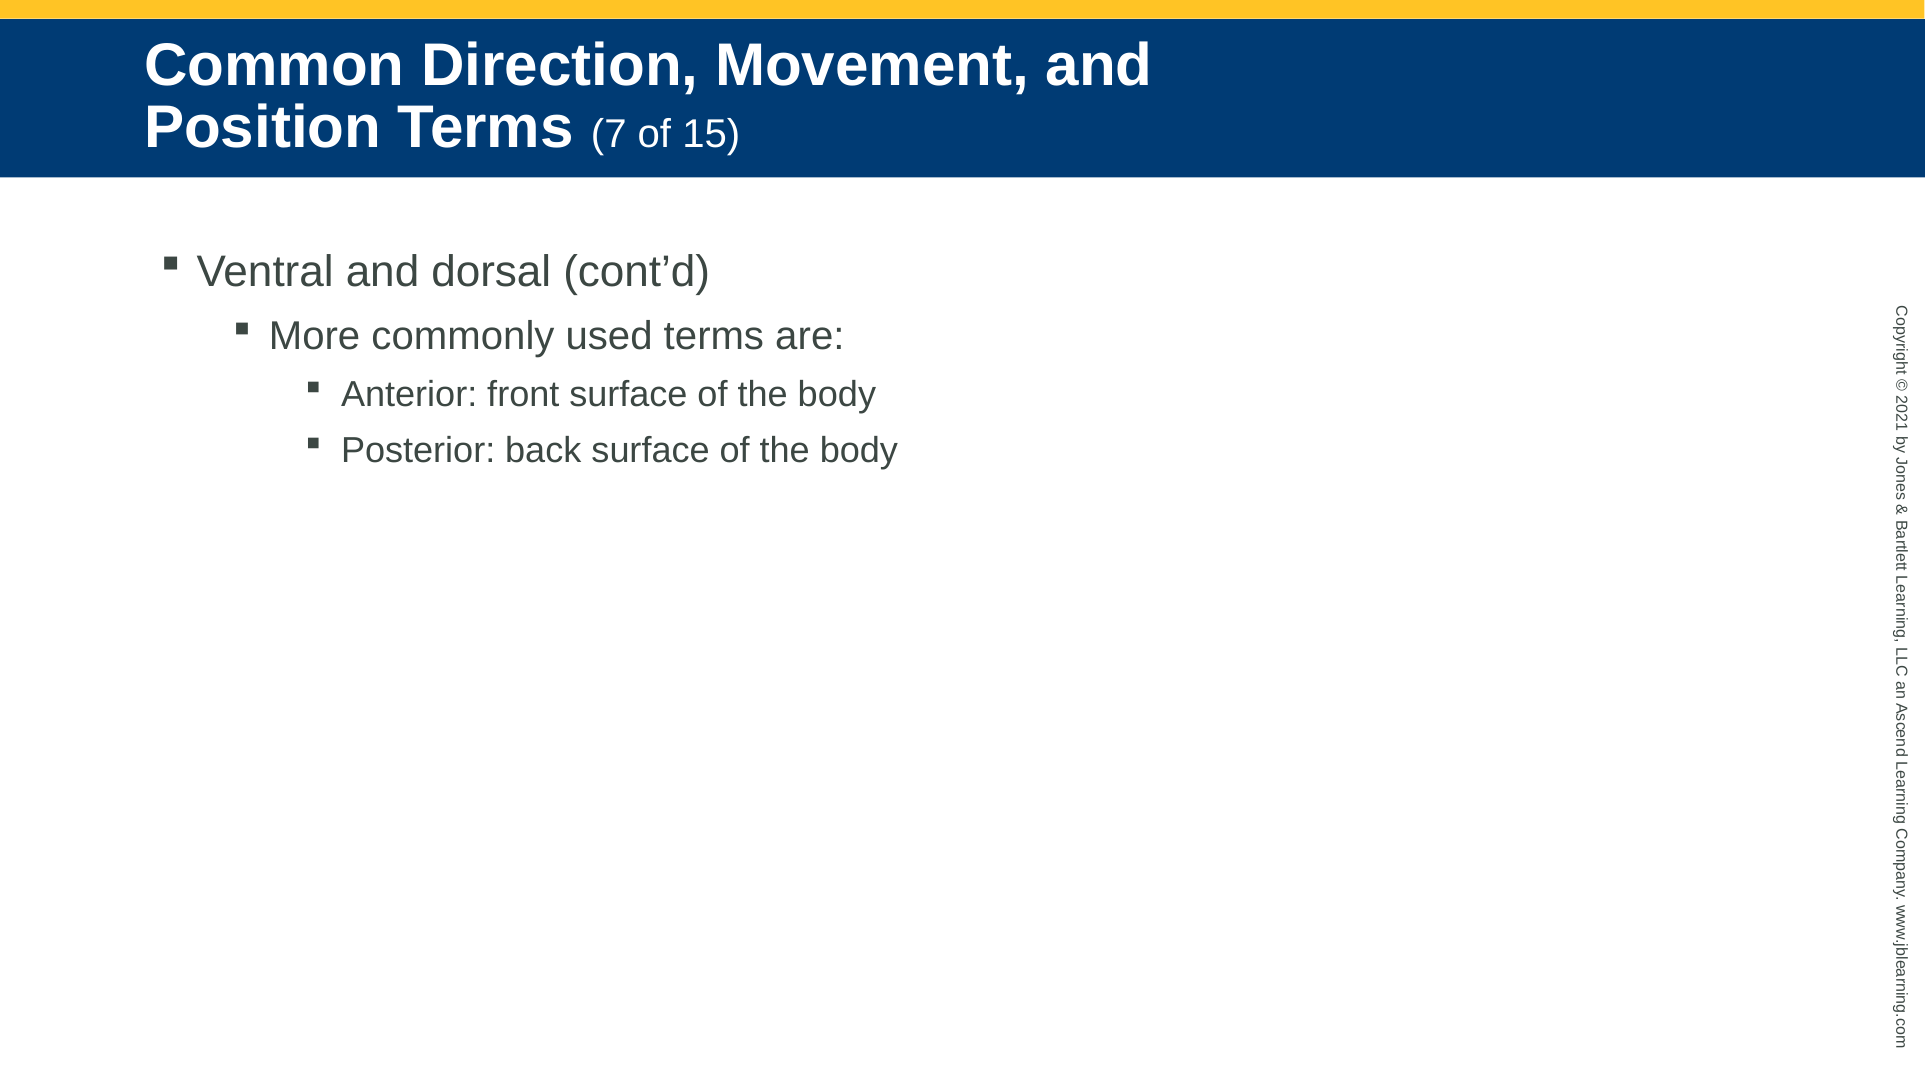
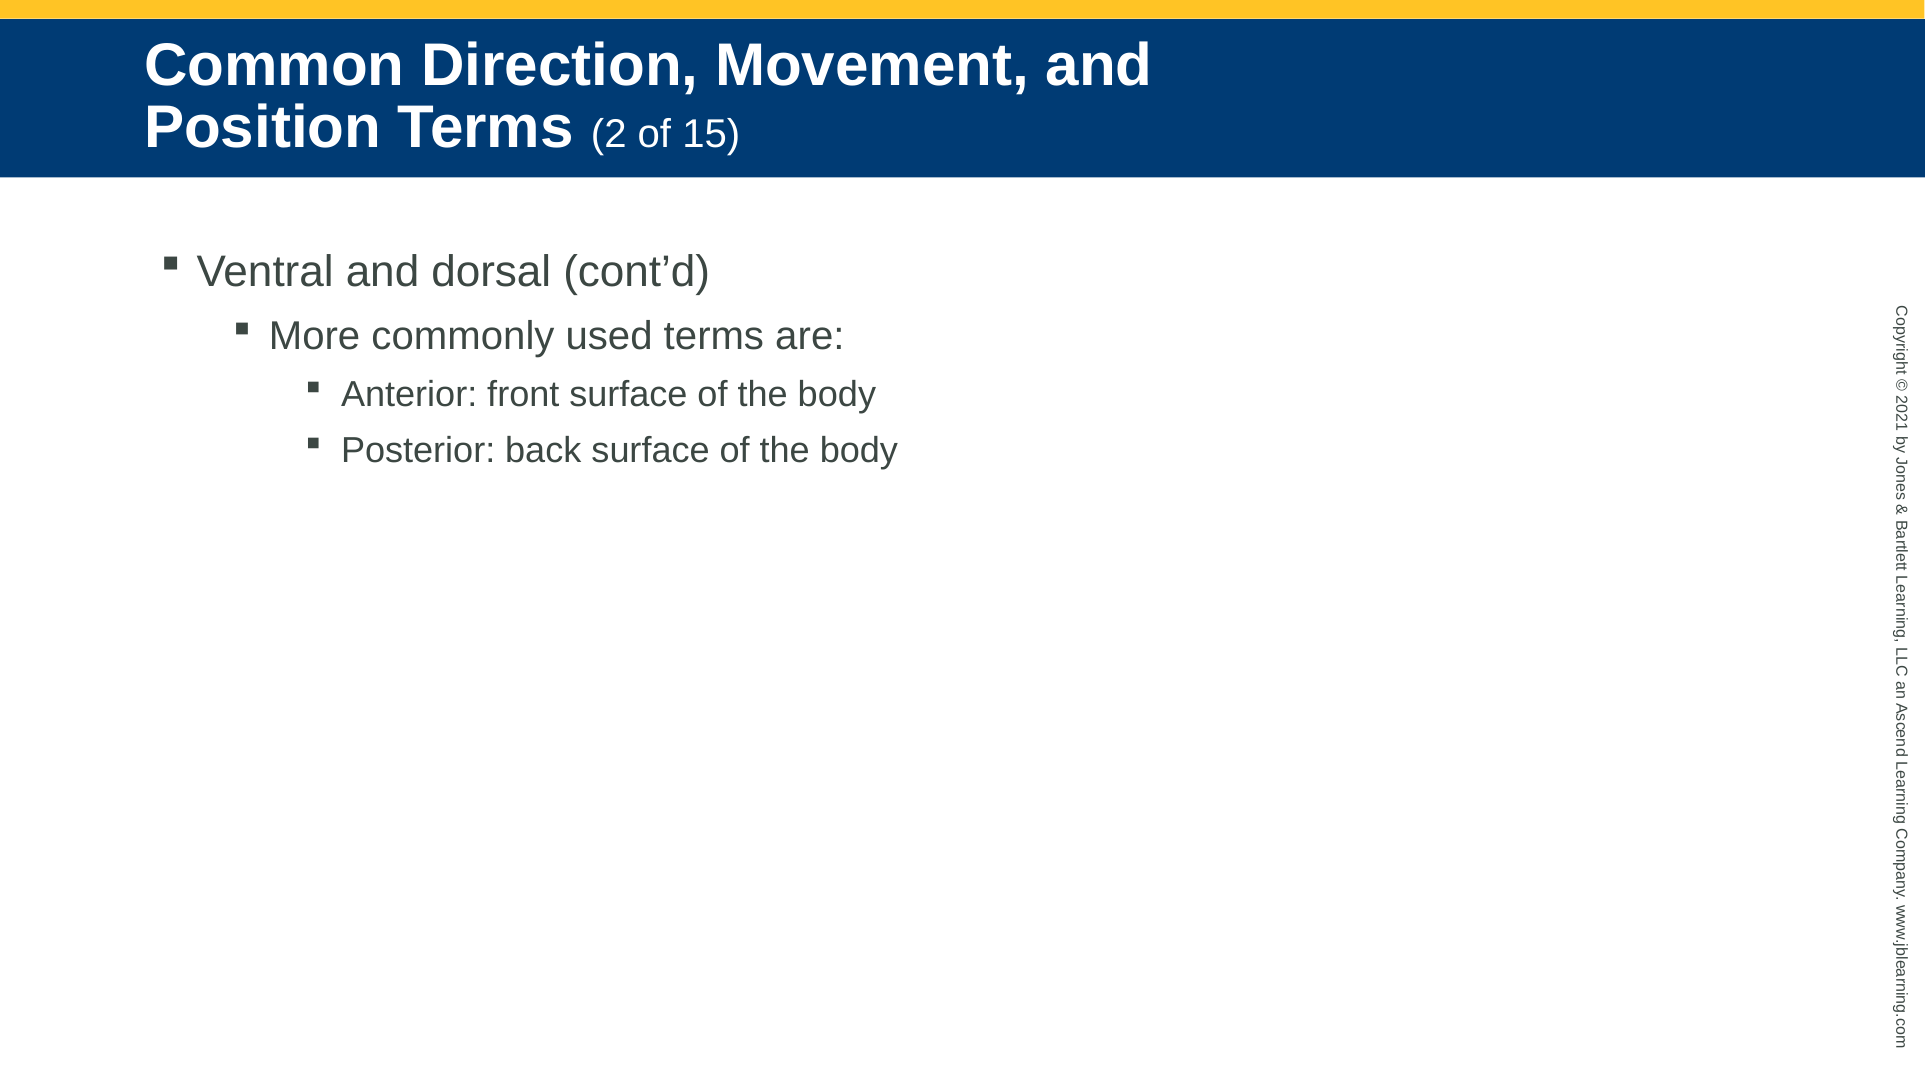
Terms 7: 7 -> 2 (609, 134)
